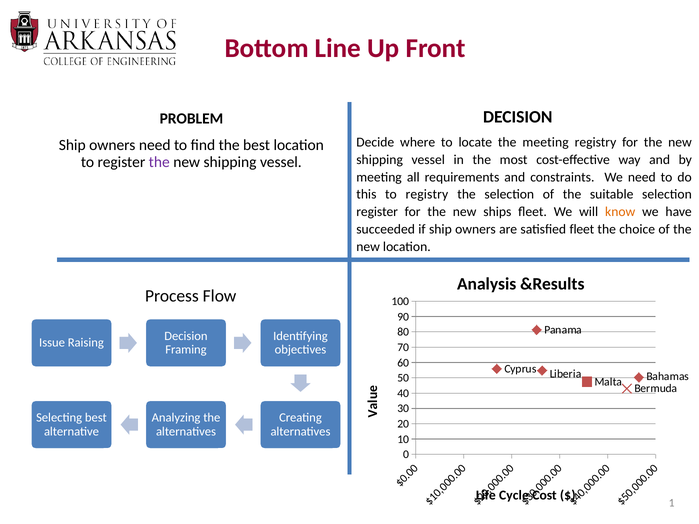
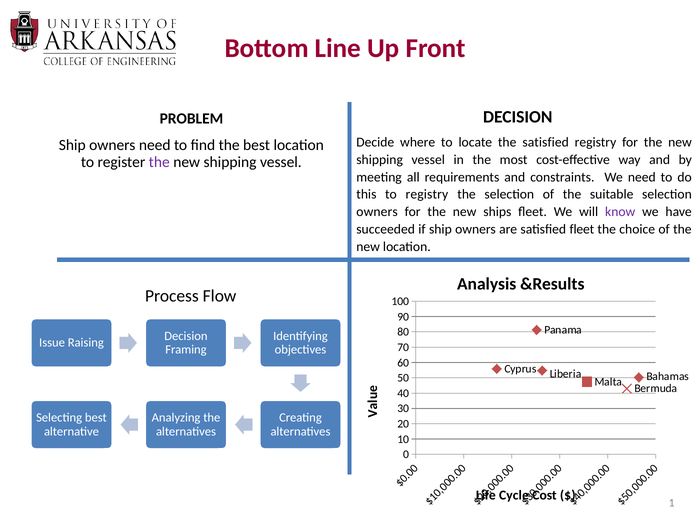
the meeting: meeting -> satisfied (546, 142)
register: register -> owners (377, 212)
know colour: orange -> purple (620, 212)
